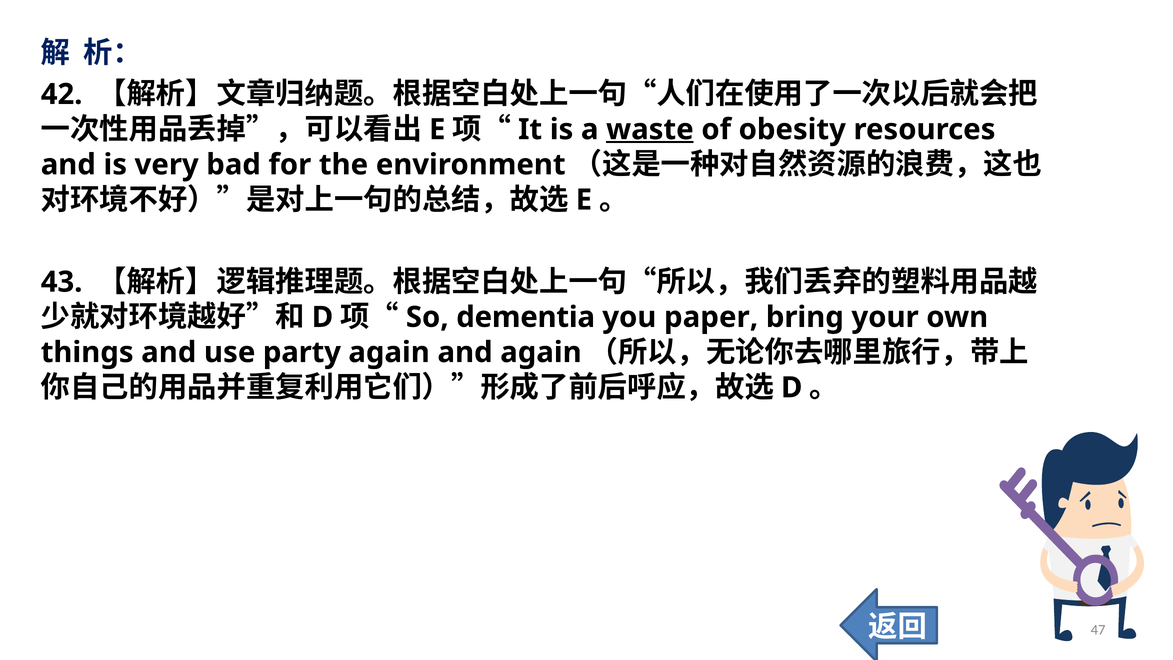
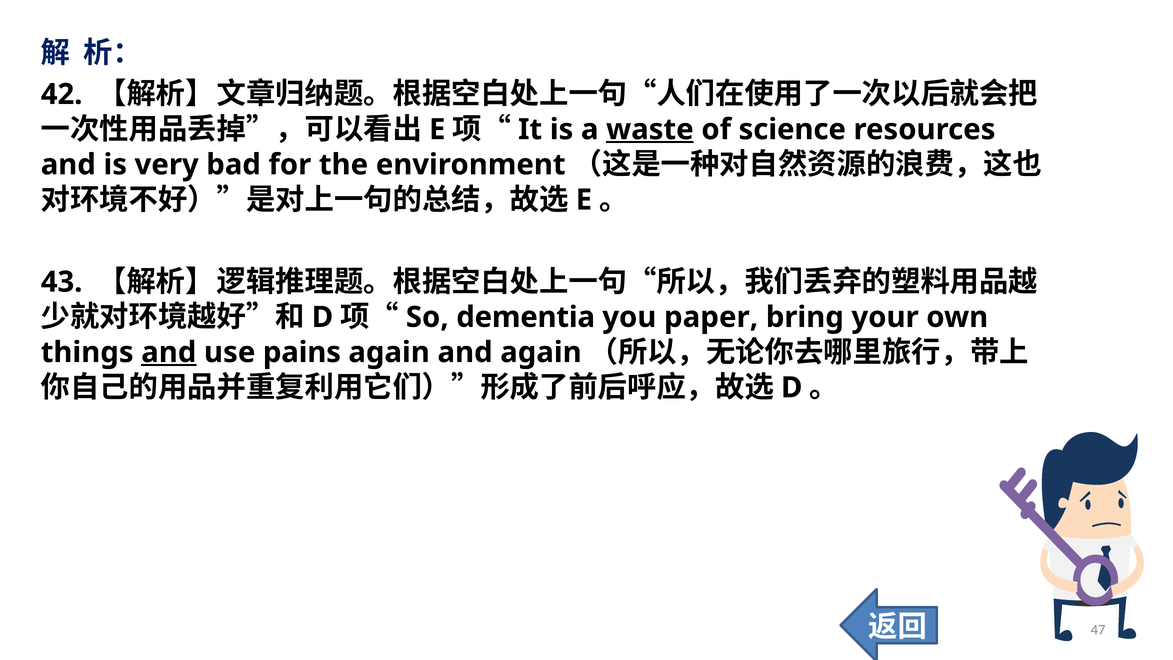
obesity: obesity -> science (792, 129)
and underline: none -> present (169, 352)
party: party -> pains (302, 352)
